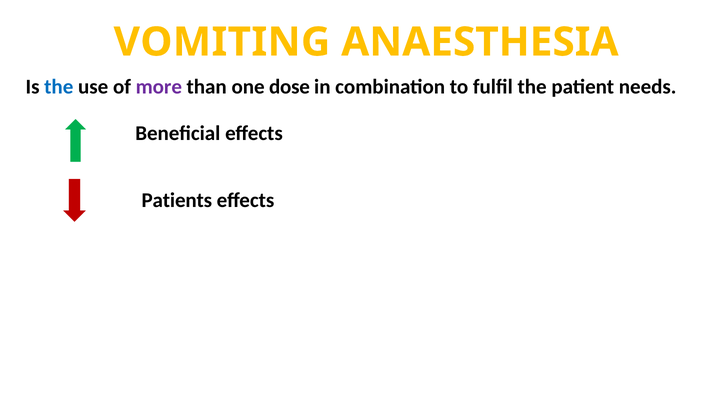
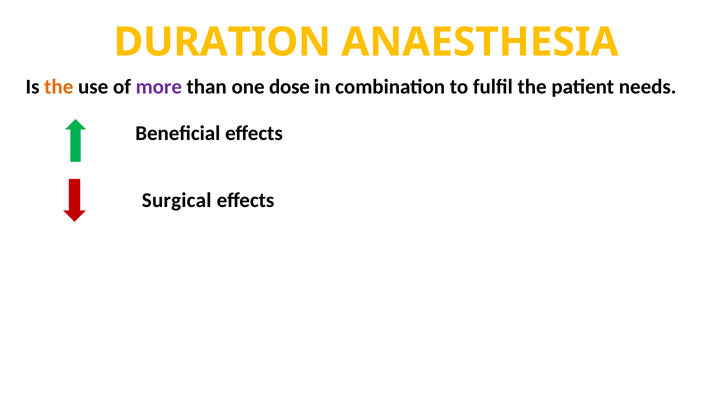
VOMITING: VOMITING -> DURATION (222, 42)
the colour: blue -> orange (59, 87)
Patients: Patients -> Surgical (177, 201)
